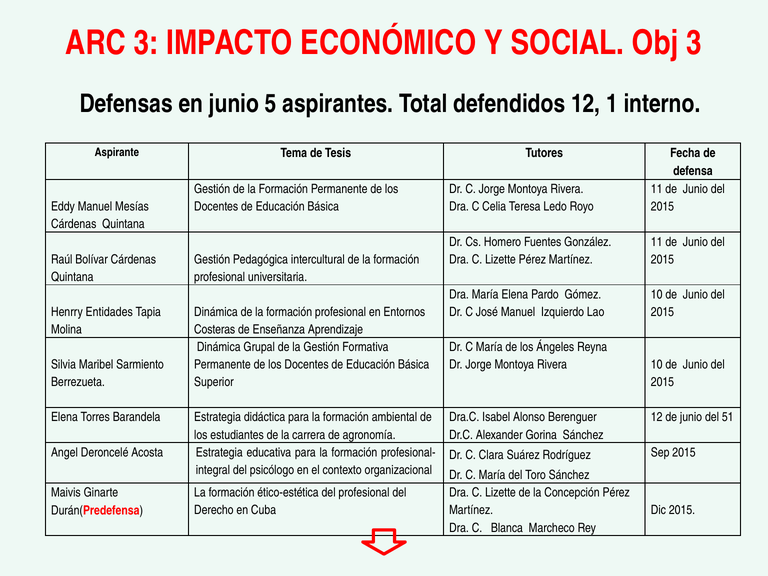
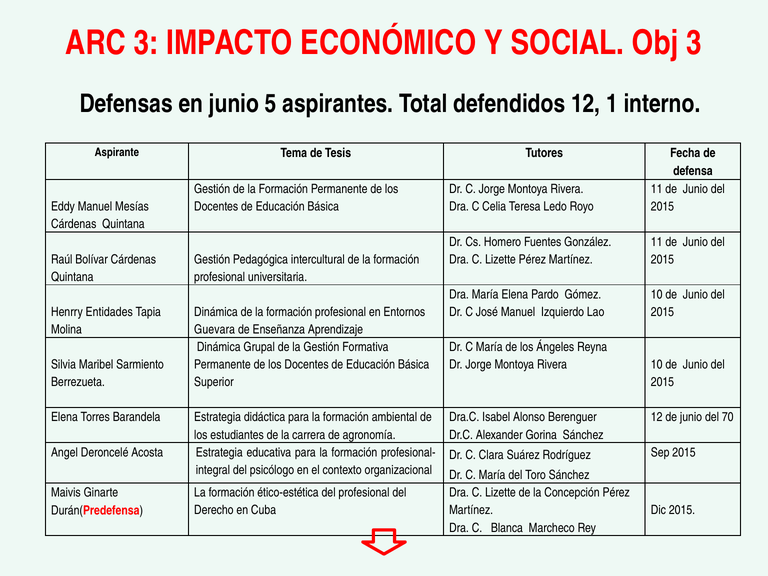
Costeras: Costeras -> Guevara (215, 330)
51: 51 -> 70 (728, 417)
